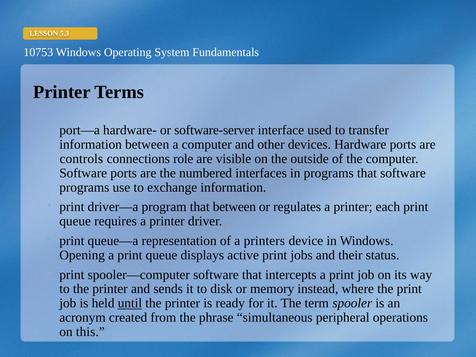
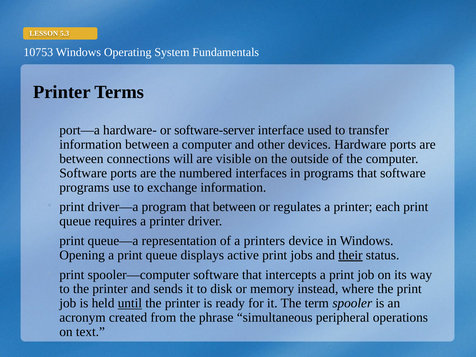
controls: controls -> between (81, 159)
role: role -> will (183, 159)
their underline: none -> present (350, 255)
this: this -> text (90, 332)
